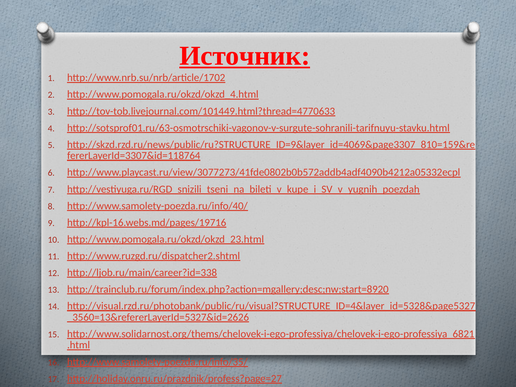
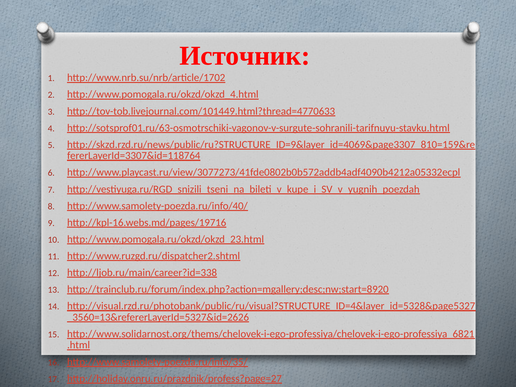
Источник underline: present -> none (245, 56)
